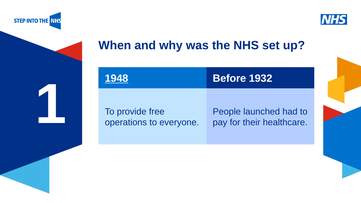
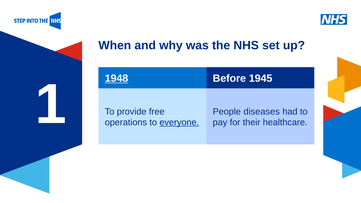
1932: 1932 -> 1945 (261, 79)
launched: launched -> diseases (262, 112)
everyone underline: none -> present (179, 123)
